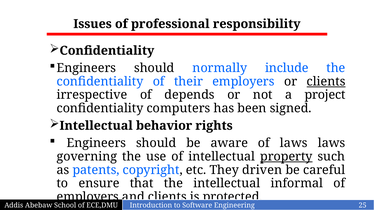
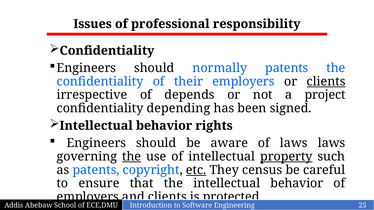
normally include: include -> patents (287, 68)
computers: computers -> depending (178, 109)
the underline: none -> present (132, 157)
etc underline: none -> present (196, 170)
driven: driven -> census (262, 170)
the intellectual informal: informal -> behavior (297, 184)
